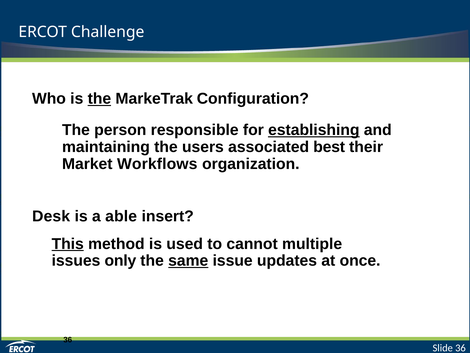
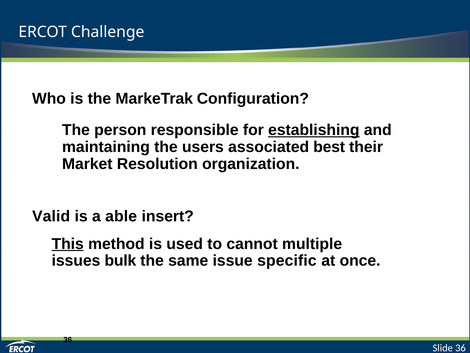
the underline: present -> none (99, 99)
Workflows: Workflows -> Resolution (157, 164)
Desk: Desk -> Valid (51, 216)
only: only -> bulk (120, 260)
same underline: present -> none (188, 260)
updates: updates -> specific (287, 260)
